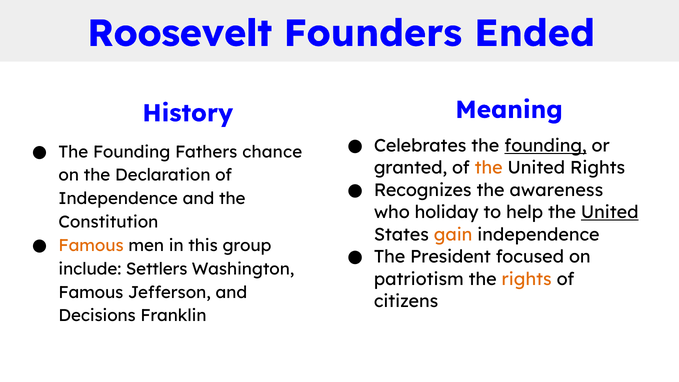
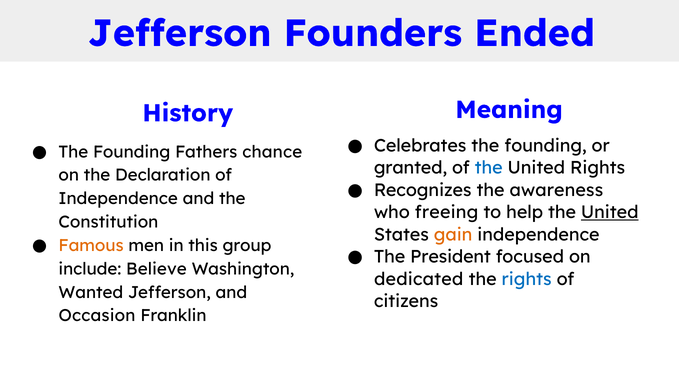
Roosevelt: Roosevelt -> Jefferson (180, 33)
founding underline: present -> none (546, 146)
the colour: orange -> blue (489, 168)
holiday: holiday -> freeing (447, 212)
Settlers: Settlers -> Believe (156, 269)
patriotism: patriotism -> dedicated (419, 279)
rights colour: orange -> blue (527, 279)
Famous: Famous -> Wanted (91, 292)
Decisions: Decisions -> Occasion (97, 316)
